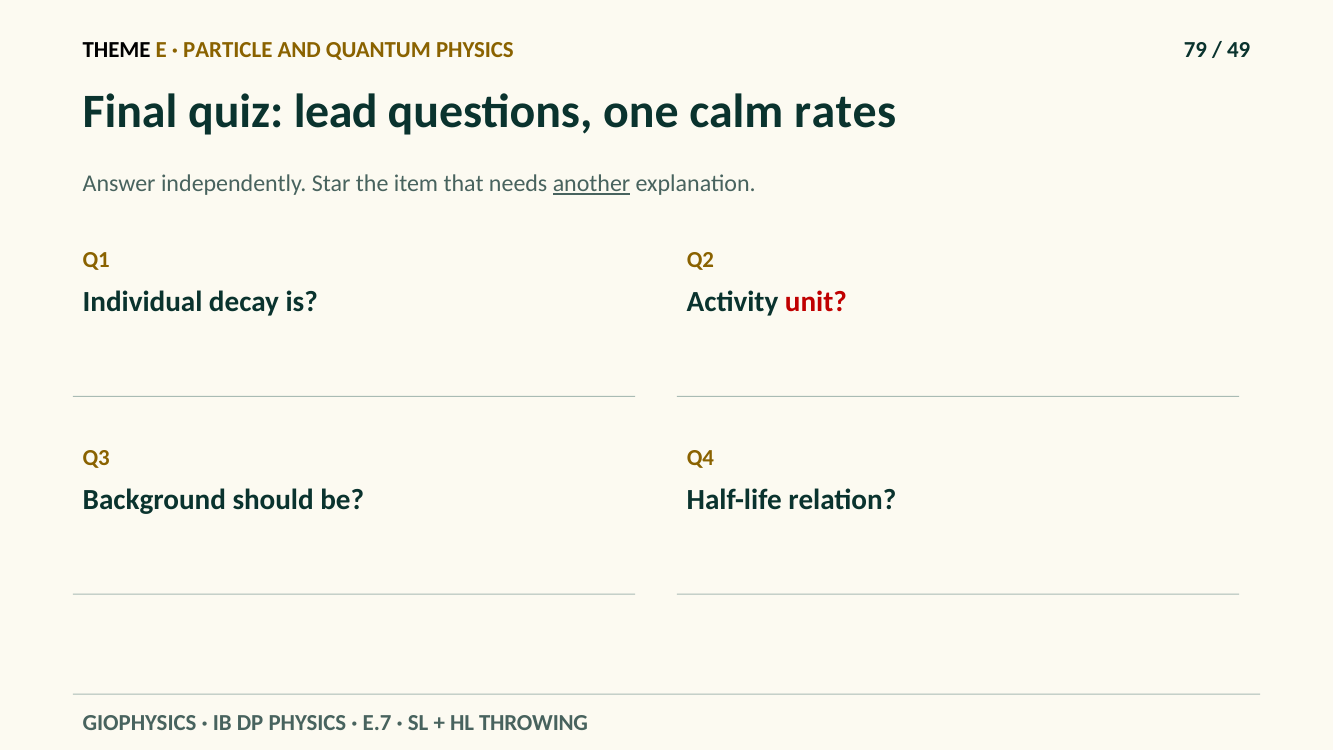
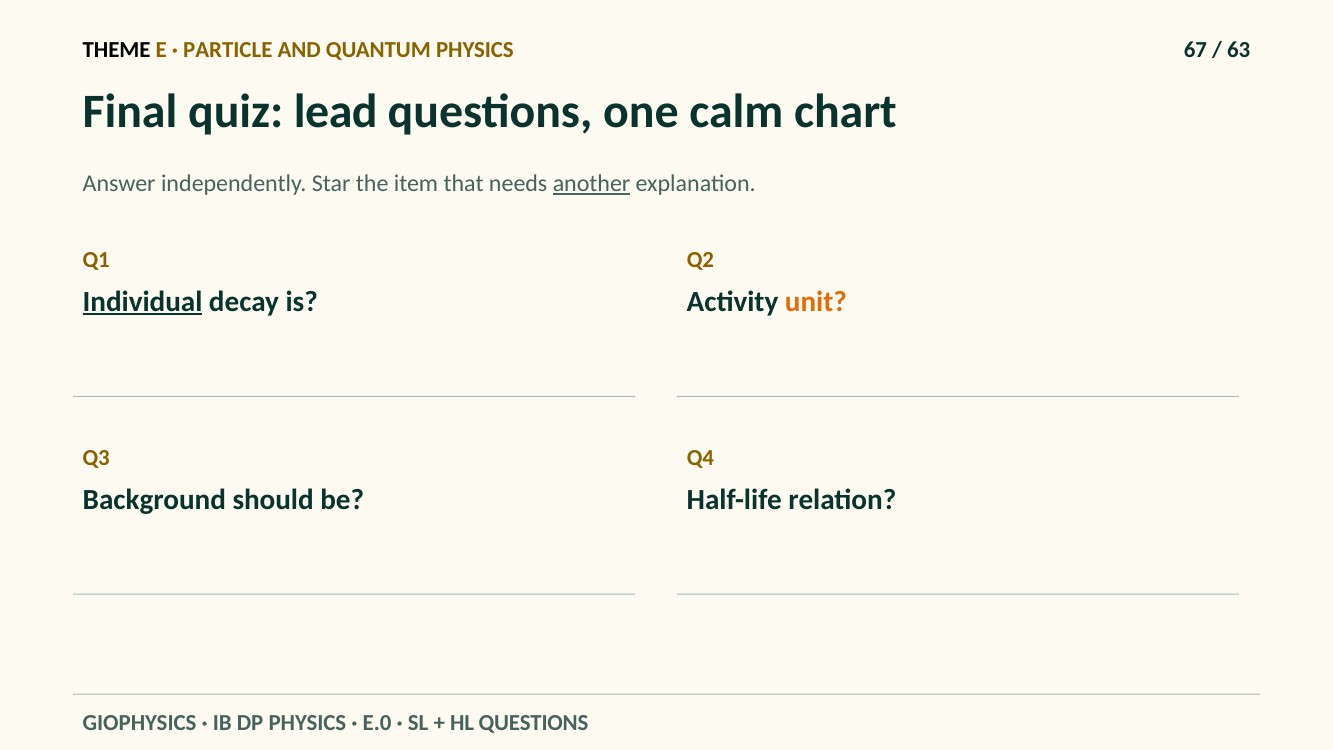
79: 79 -> 67 (1195, 49)
49: 49 -> 63 (1239, 49)
rates: rates -> chart (845, 112)
Individual underline: none -> present (143, 301)
unit colour: red -> orange (816, 301)
E.7: E.7 -> E.0 (377, 723)
HL THROWING: THROWING -> QUESTIONS (534, 723)
